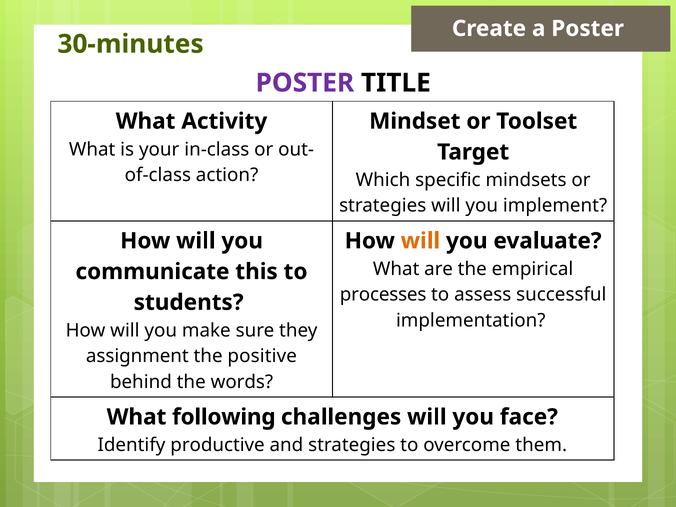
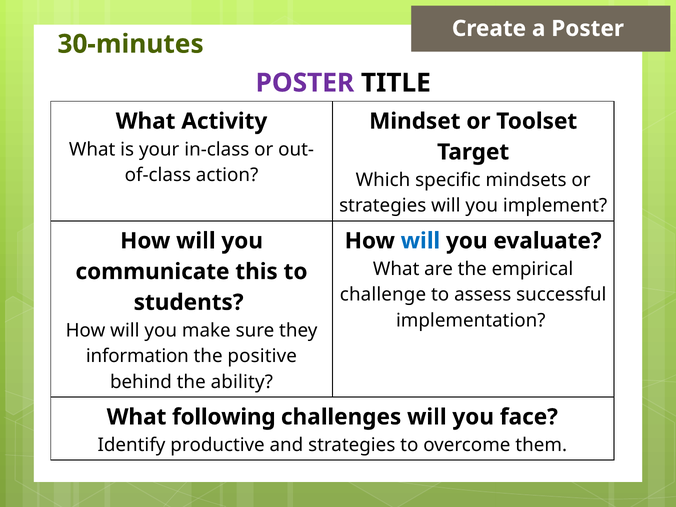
will colour: orange -> blue (420, 241)
processes: processes -> challenge (383, 295)
assignment: assignment -> information (137, 356)
words: words -> ability (242, 382)
